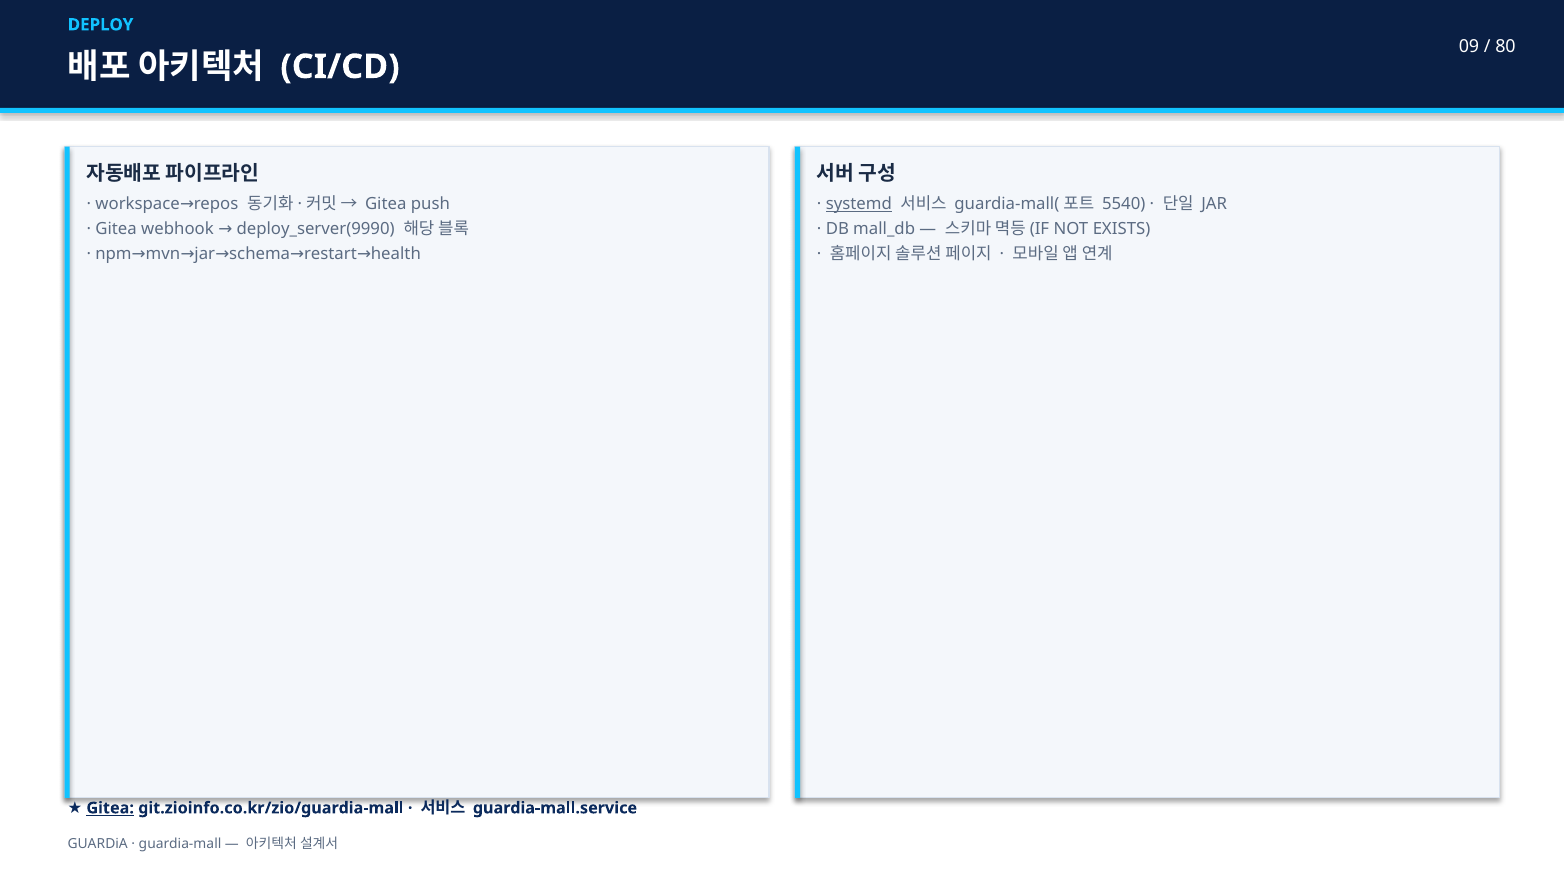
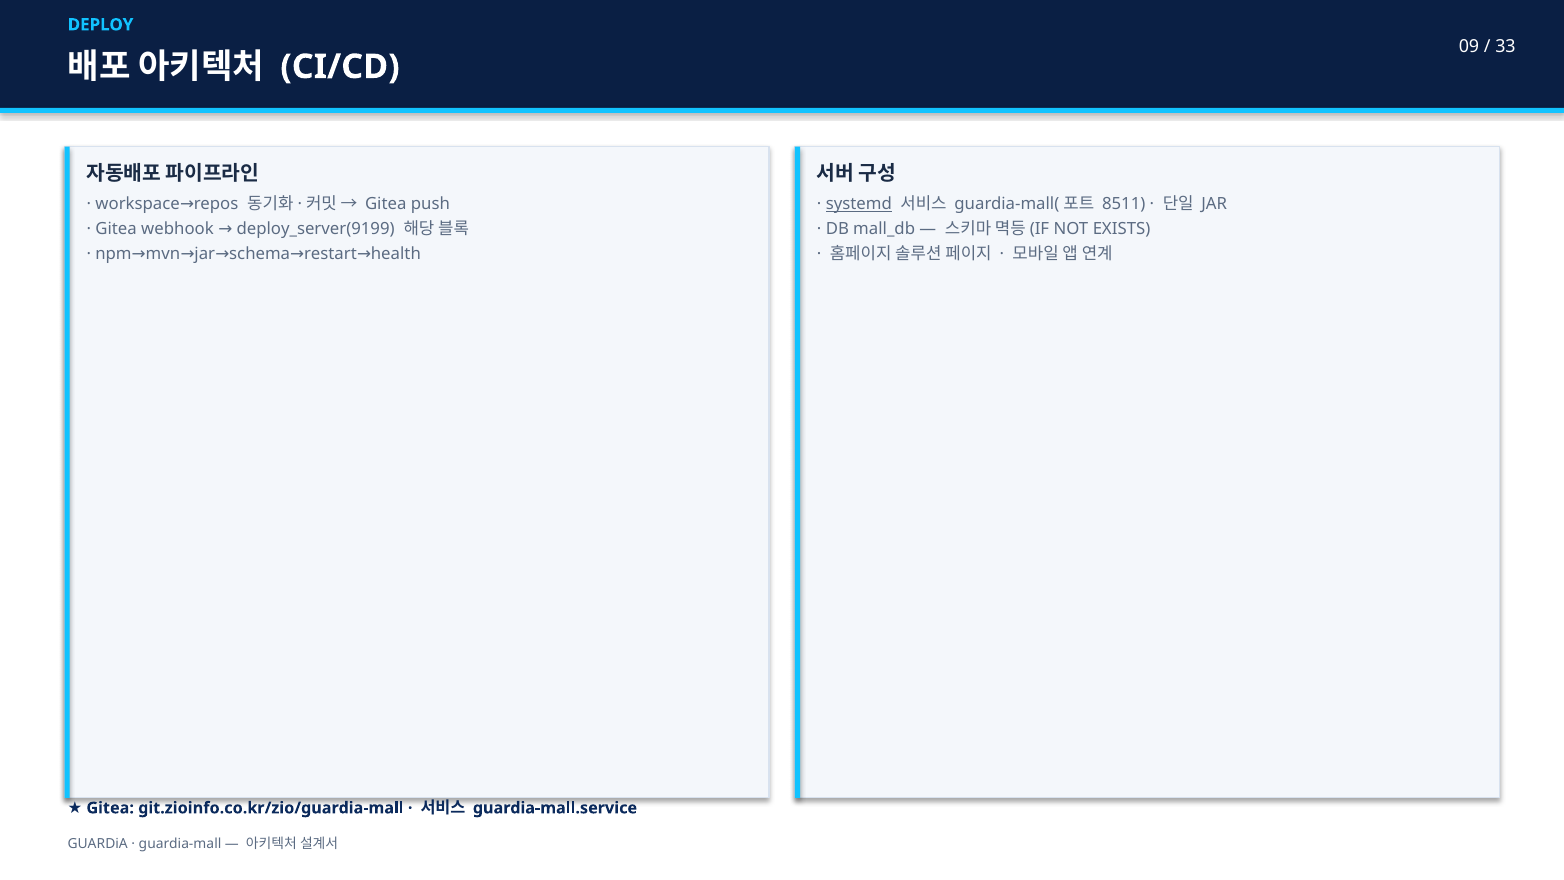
80: 80 -> 33 (1506, 46)
5540: 5540 -> 8511 (1124, 204)
deploy_server(9990: deploy_server(9990 -> deploy_server(9199 (316, 229)
Gitea underline: present -> none (110, 808)
